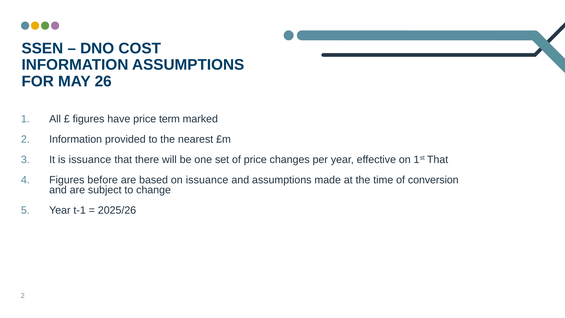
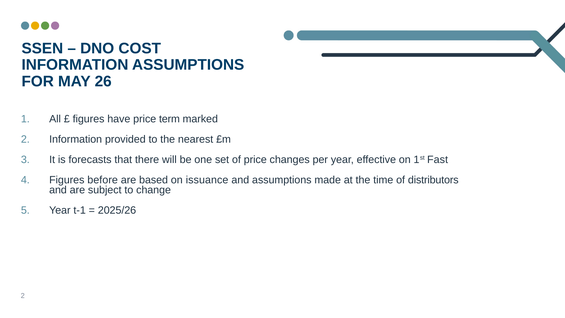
is issuance: issuance -> forecasts (90, 159)
1st That: That -> Fast (438, 159)
conversion: conversion -> distributors (433, 180)
